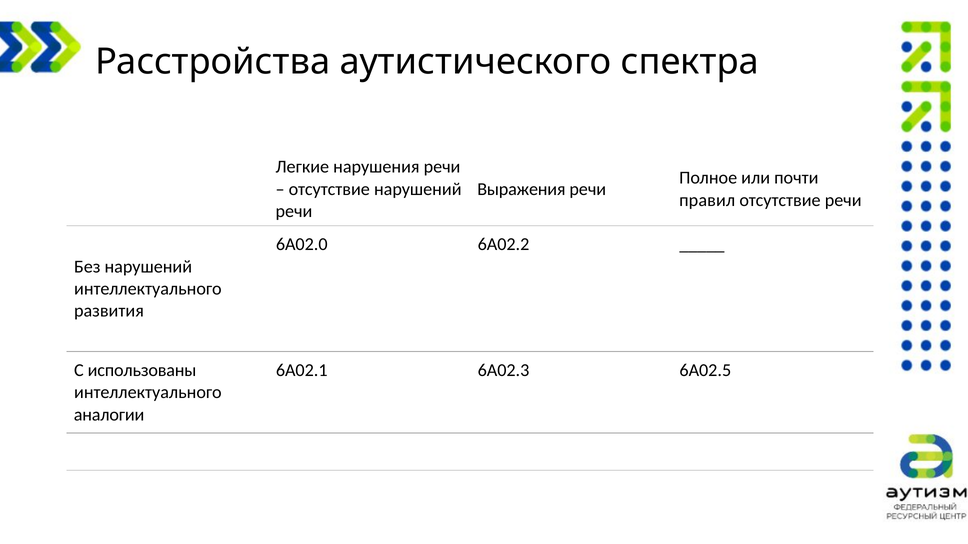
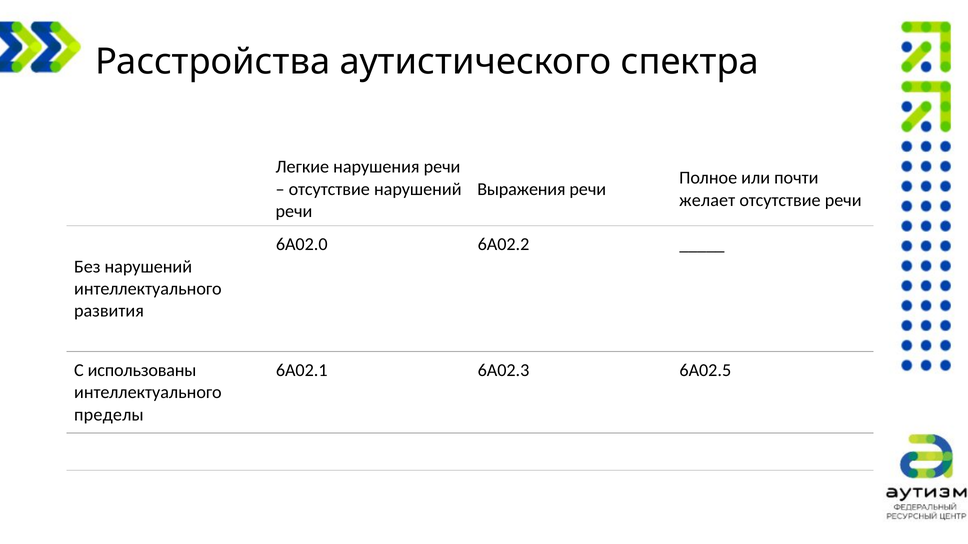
правил: правил -> желает (707, 200)
аналогии: аналогии -> пределы (109, 415)
